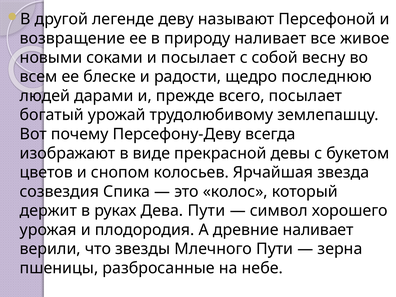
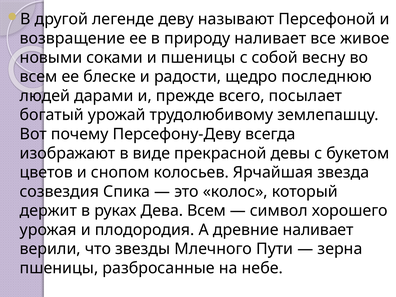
и посылает: посылает -> пшеницы (198, 58)
Дева Пути: Пути -> Всем (207, 211)
